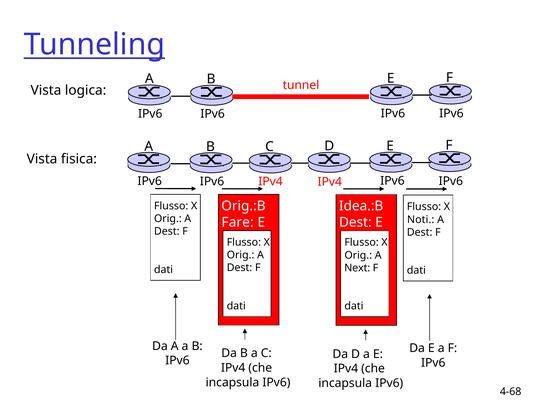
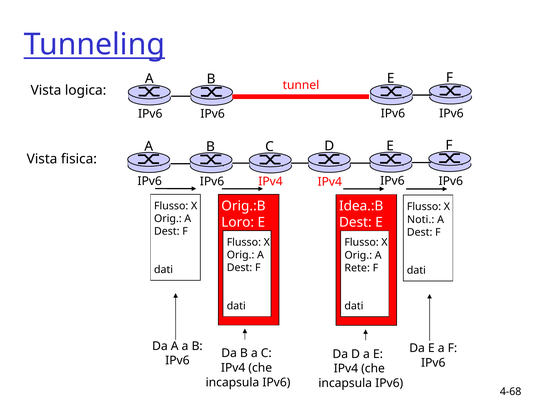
Fare: Fare -> Loro (238, 222)
Next: Next -> Rete (357, 268)
